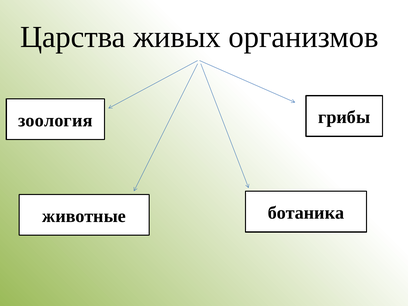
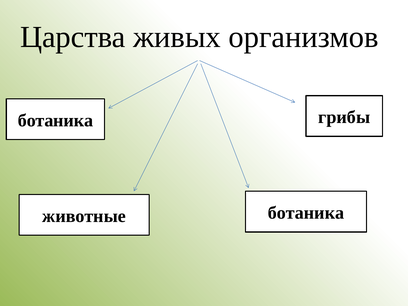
зоология: зоология -> ботаника (55, 120)
